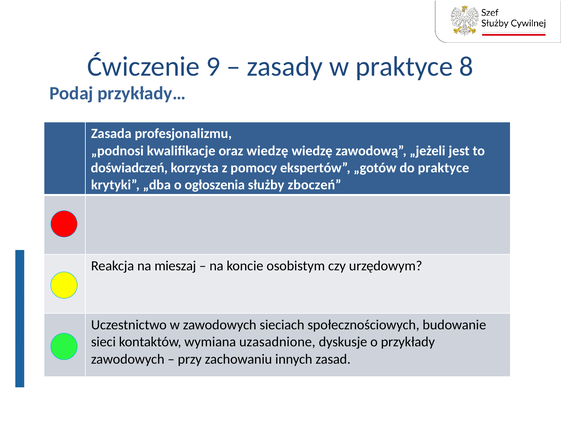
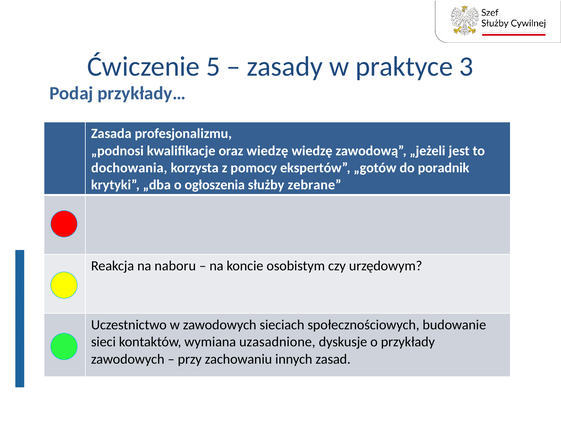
9: 9 -> 5 (213, 66)
8: 8 -> 3 (466, 66)
doświadczeń: doświadczeń -> dochowania (129, 168)
do praktyce: praktyce -> poradnik (444, 168)
zboczeń: zboczeń -> zebrane (315, 185)
mieszaj: mieszaj -> naboru (175, 266)
